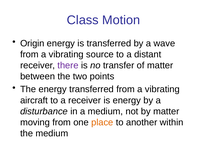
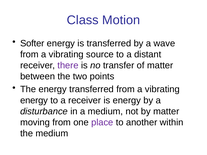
Origin: Origin -> Softer (32, 43)
aircraft: aircraft -> energy (34, 100)
place colour: orange -> purple (102, 123)
